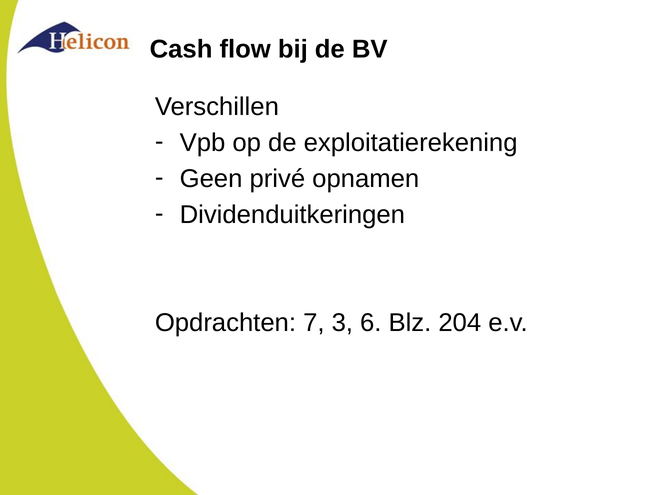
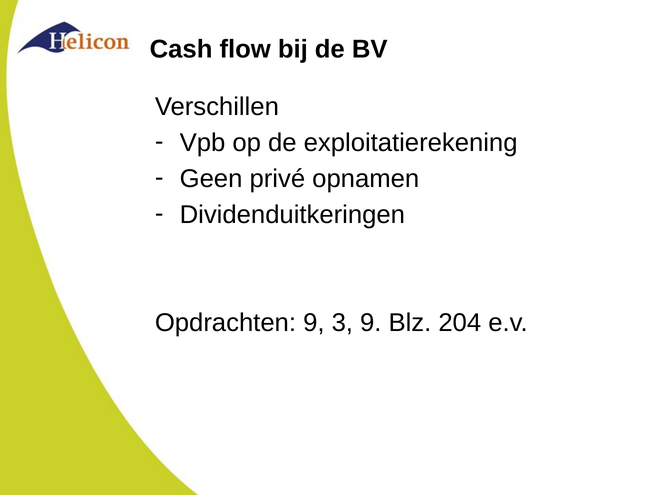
Opdrachten 7: 7 -> 9 (314, 323)
3 6: 6 -> 9 (371, 323)
